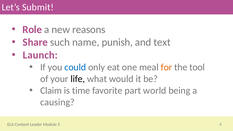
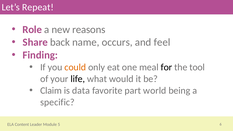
Submit: Submit -> Repeat (38, 7)
such: such -> back (60, 42)
punish: punish -> occurs (117, 42)
text: text -> feel (162, 42)
Launch: Launch -> Finding (40, 55)
could colour: blue -> orange (75, 67)
for colour: orange -> black (166, 67)
time: time -> data (81, 91)
causing: causing -> specific (57, 102)
